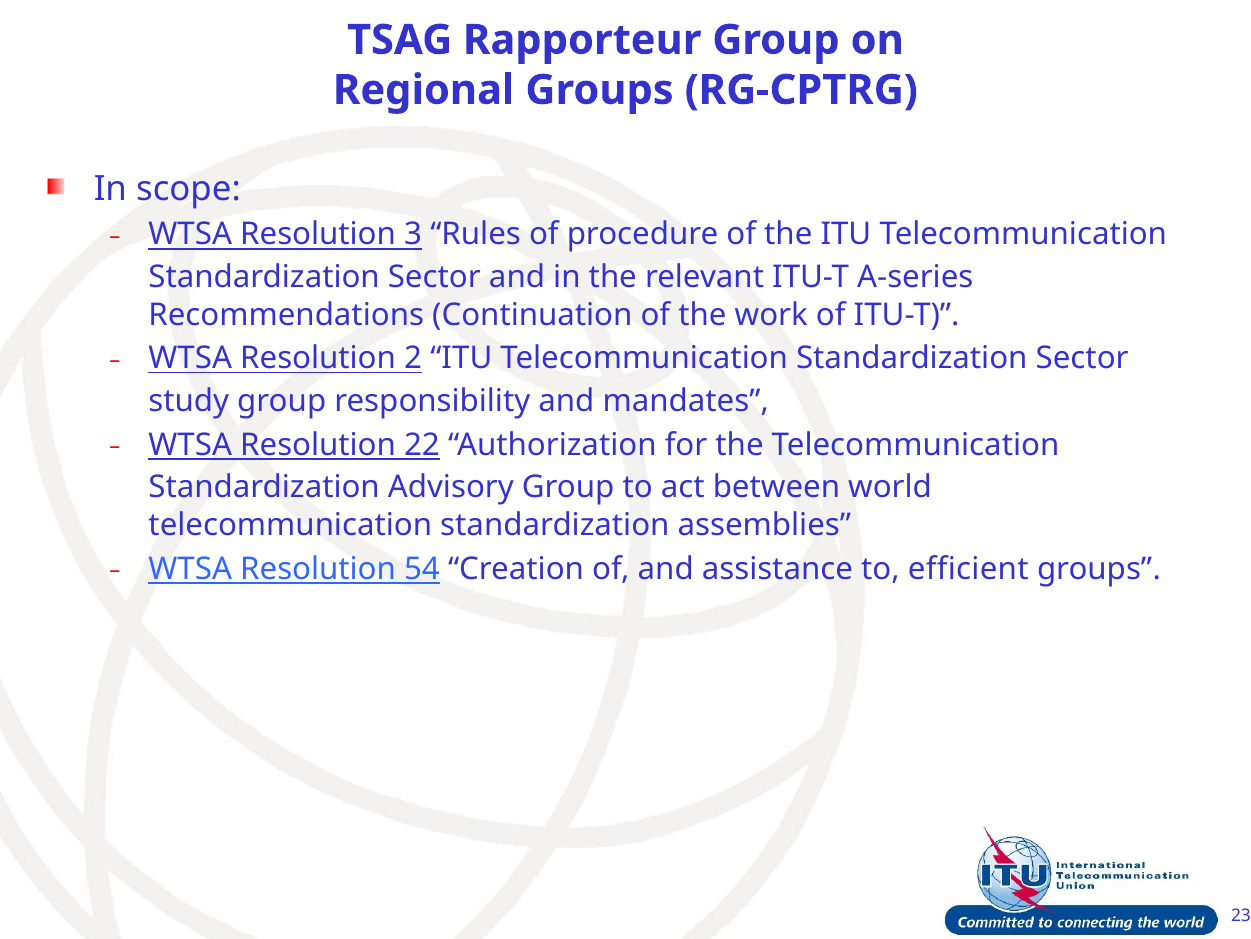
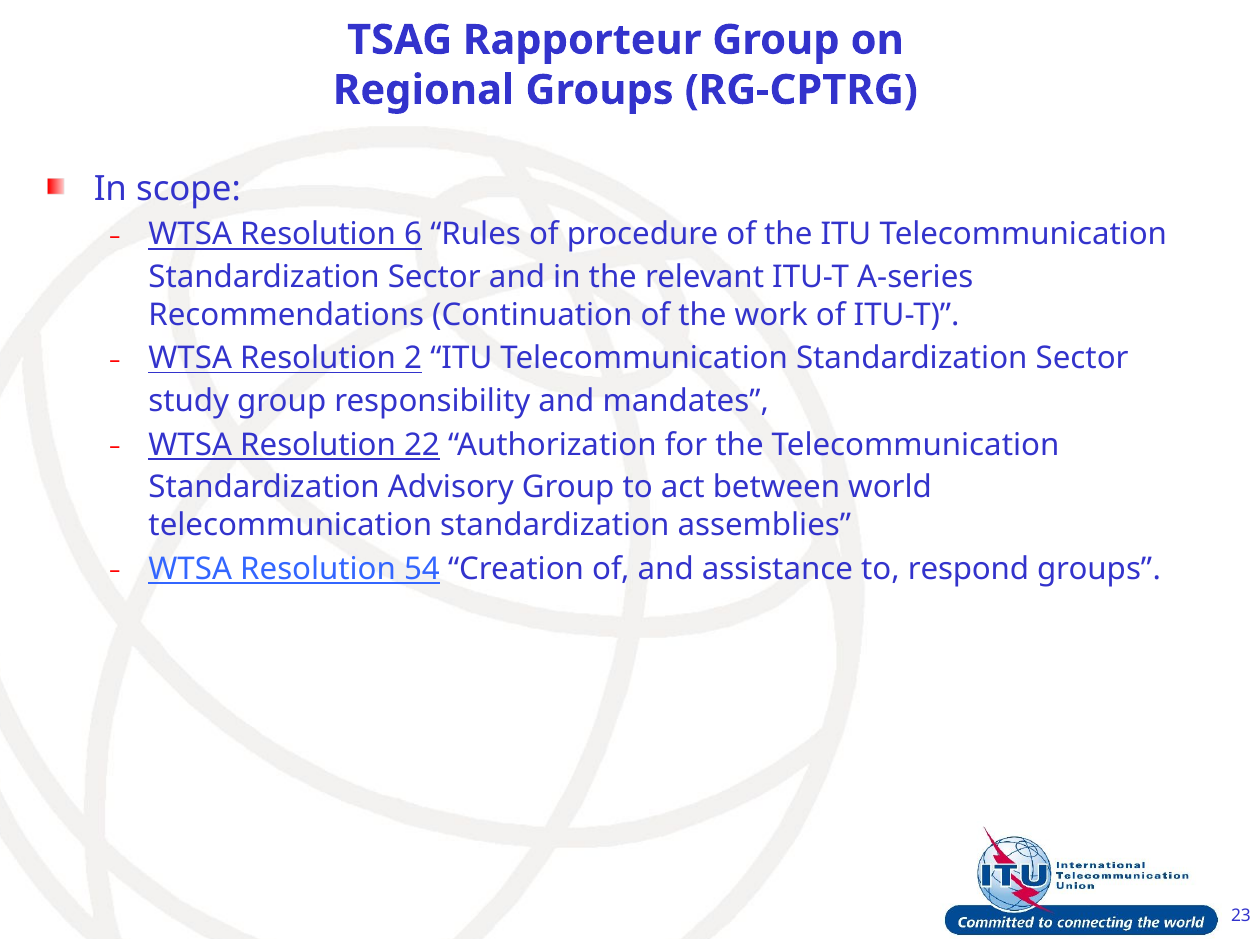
3: 3 -> 6 (413, 234)
efficient: efficient -> respond (968, 568)
